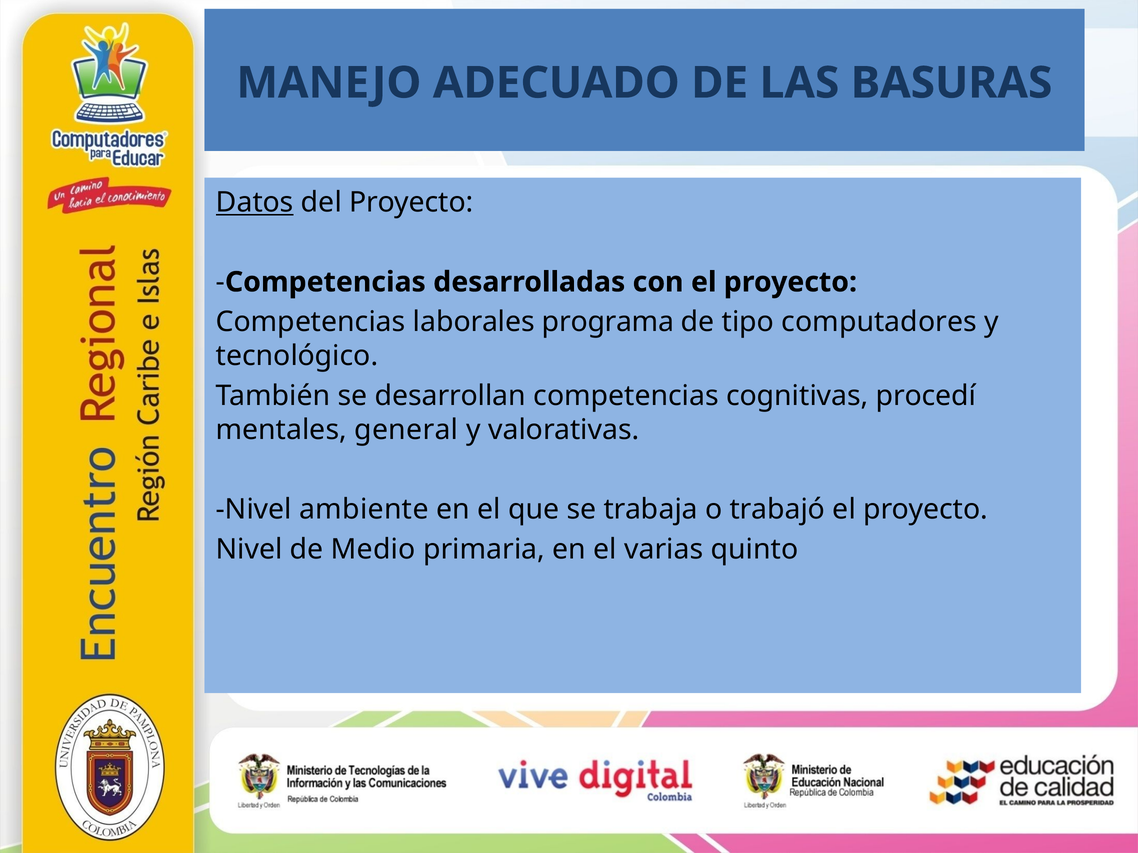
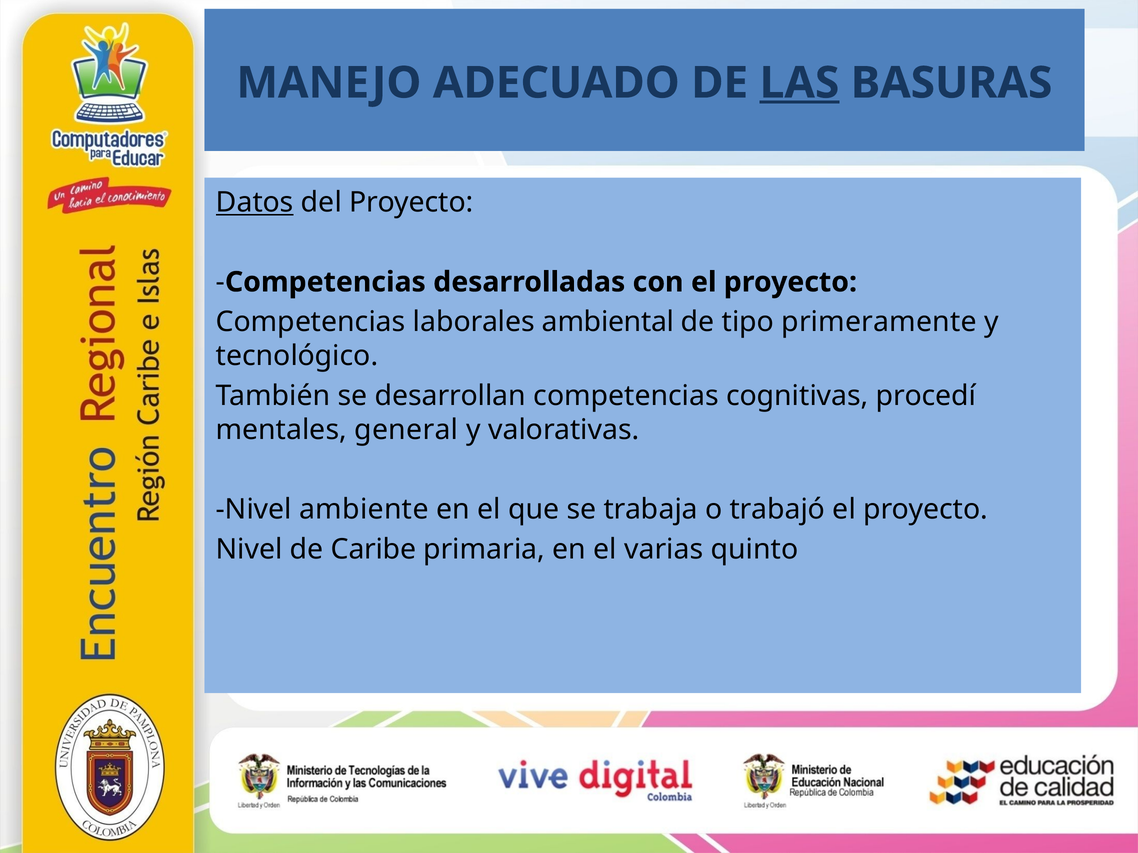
LAS underline: none -> present (799, 83)
programa: programa -> ambiental (608, 322)
computadores: computadores -> primeramente (879, 322)
Medio: Medio -> Caribe (374, 550)
